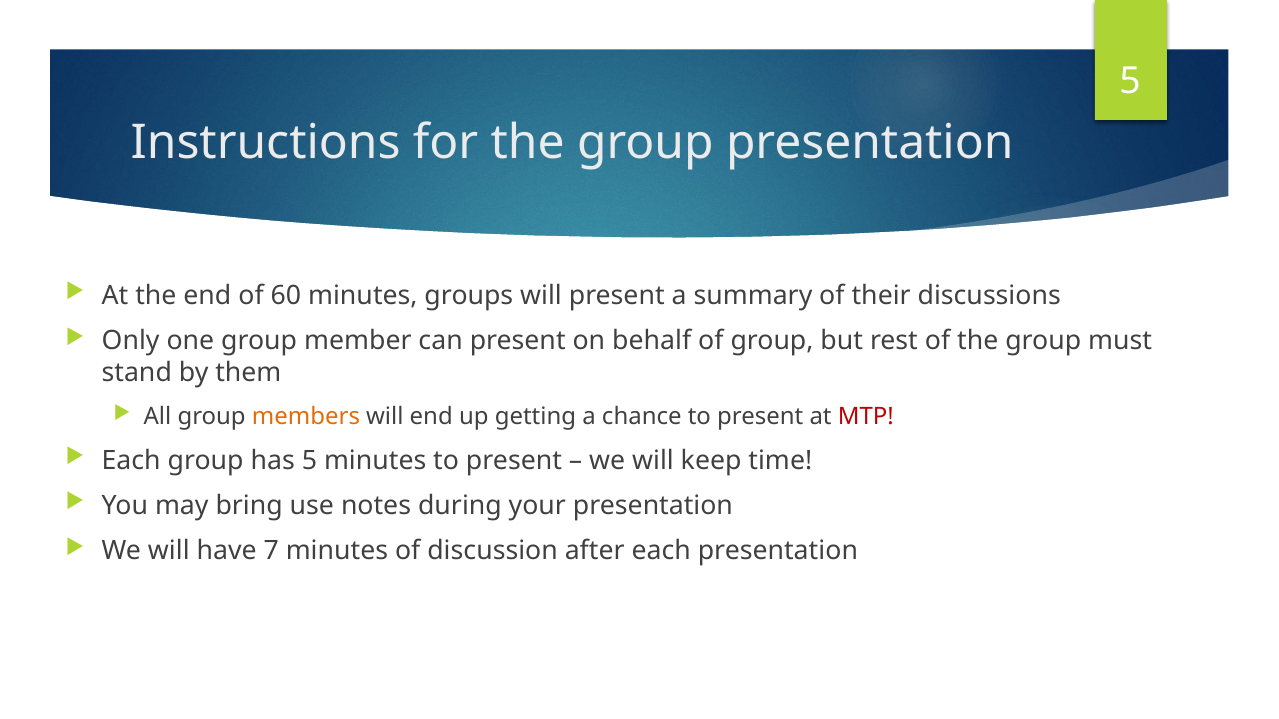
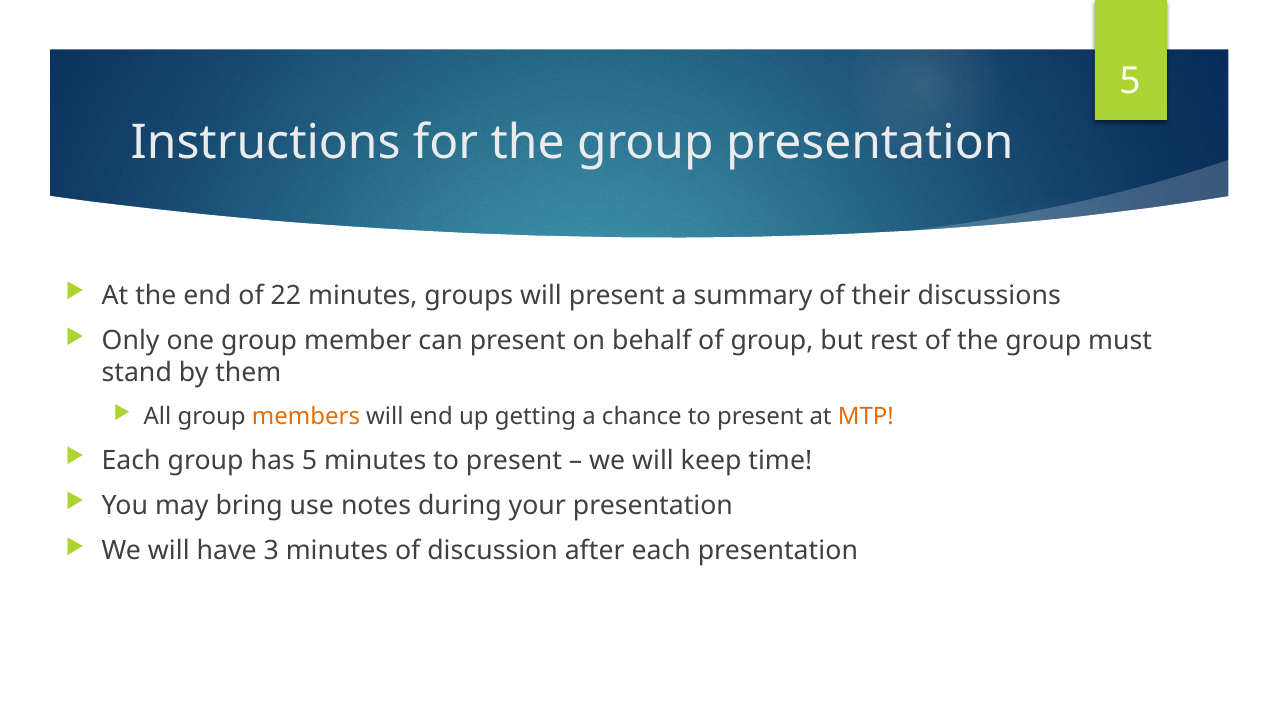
60: 60 -> 22 (286, 296)
MTP colour: red -> orange (866, 417)
7: 7 -> 3 (271, 551)
